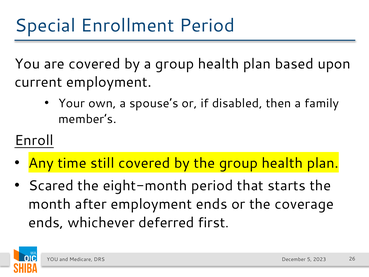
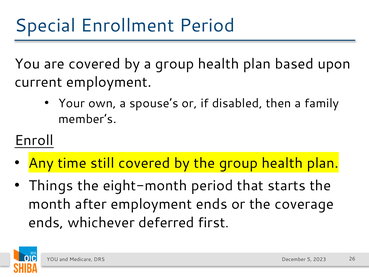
Scared: Scared -> Things (51, 185)
